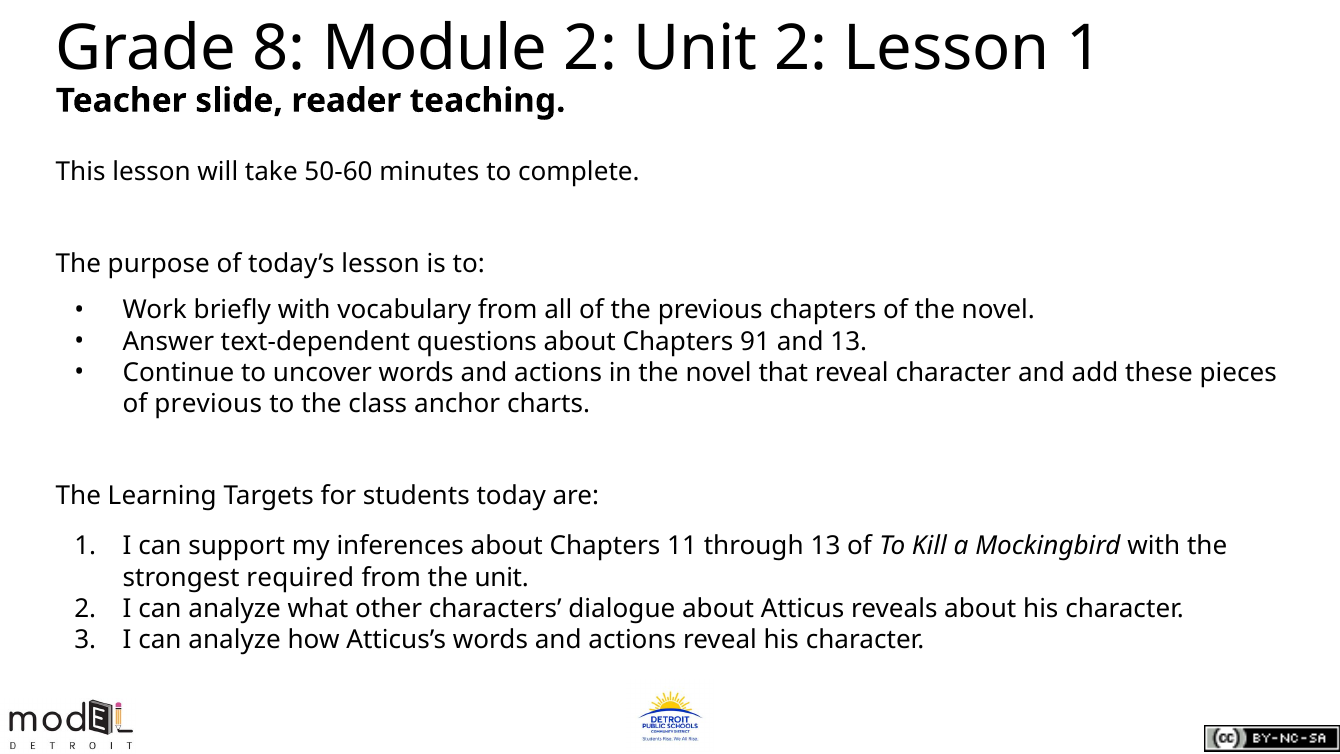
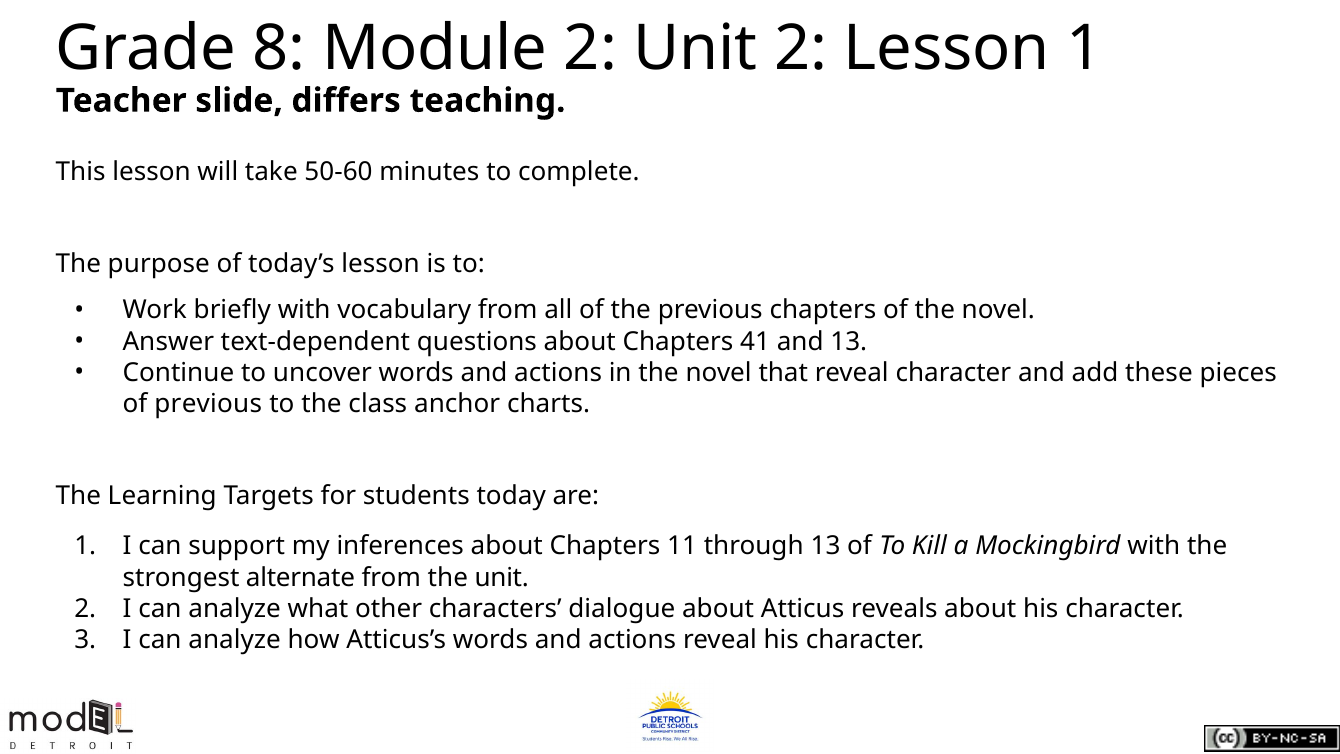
reader: reader -> differs (346, 101)
91: 91 -> 41 (755, 341)
required: required -> alternate (300, 577)
